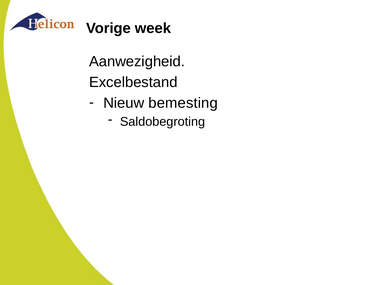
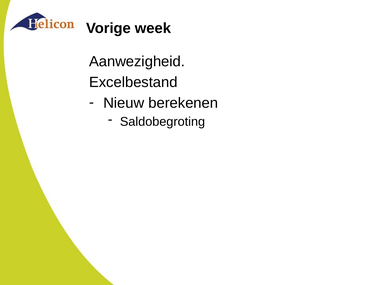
bemesting: bemesting -> berekenen (183, 103)
